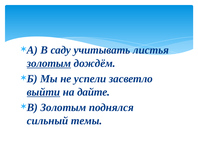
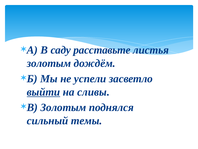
учитывать: учитывать -> расставьте (102, 50)
золотым underline: present -> none (49, 63)
дайте: дайте -> сливы (93, 92)
